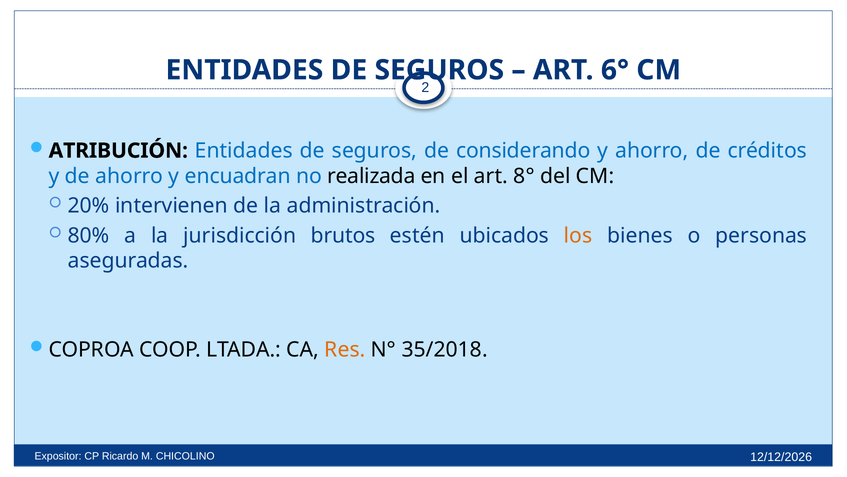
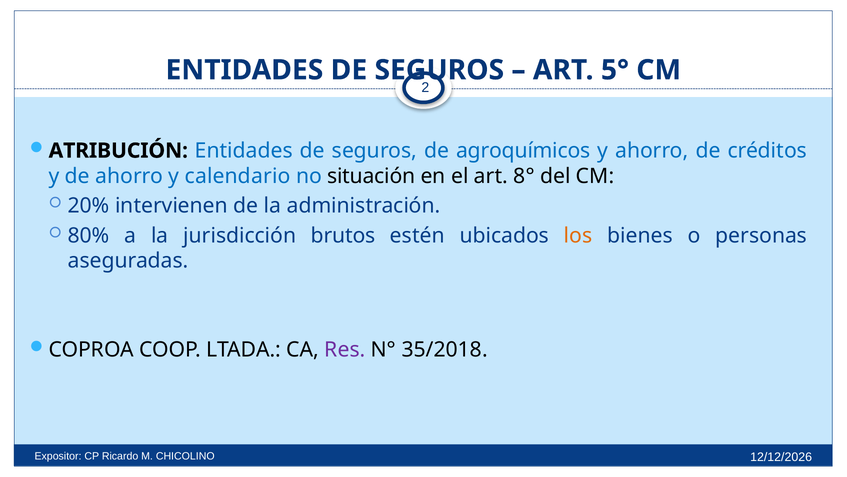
6°: 6° -> 5° (615, 70)
considerando: considerando -> agroquímicos (523, 151)
encuadran: encuadran -> calendario (238, 176)
realizada: realizada -> situación (371, 176)
Res colour: orange -> purple (345, 350)
